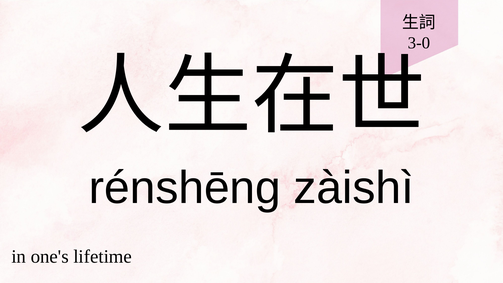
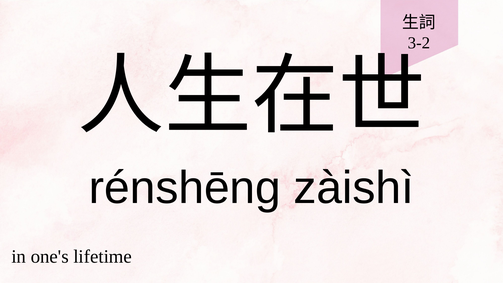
3-0: 3-0 -> 3-2 (419, 43)
